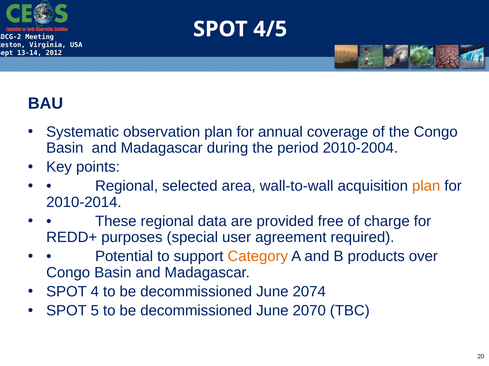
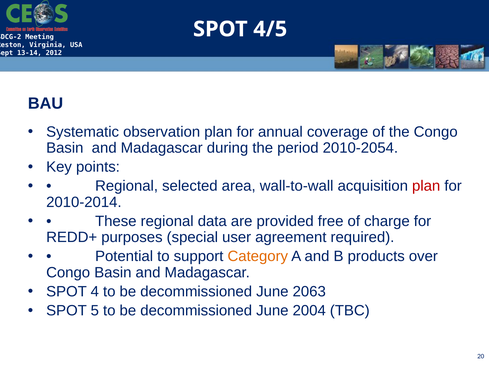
2010-2004: 2010-2004 -> 2010-2054 (360, 148)
plan colour: orange -> red (426, 186)
2074: 2074 -> 2063 (309, 292)
2070: 2070 -> 2004 (309, 311)
